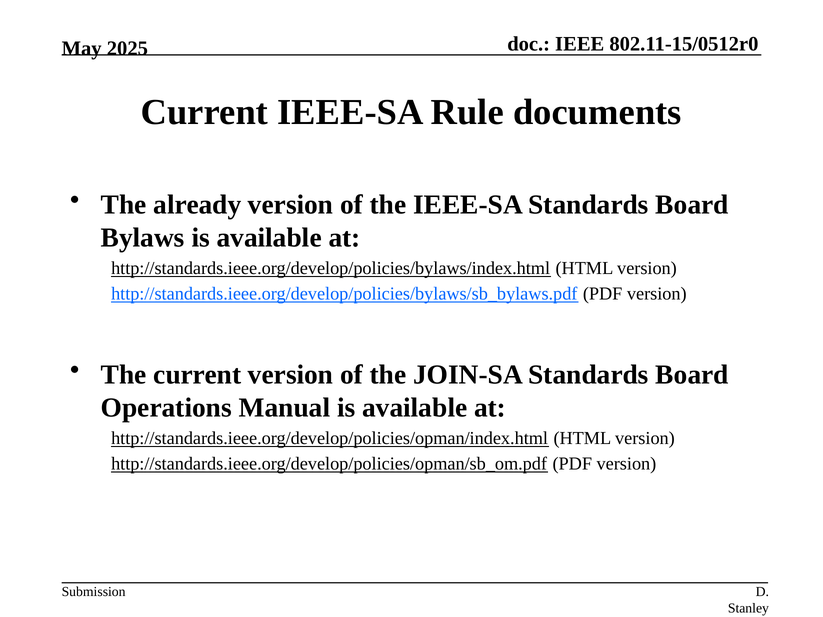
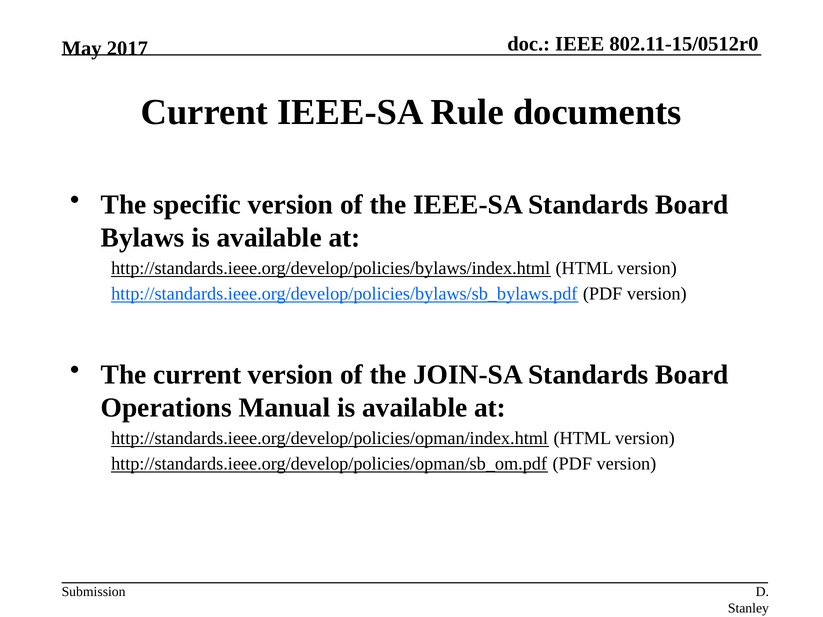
2025: 2025 -> 2017 (127, 48)
already: already -> specific (197, 205)
